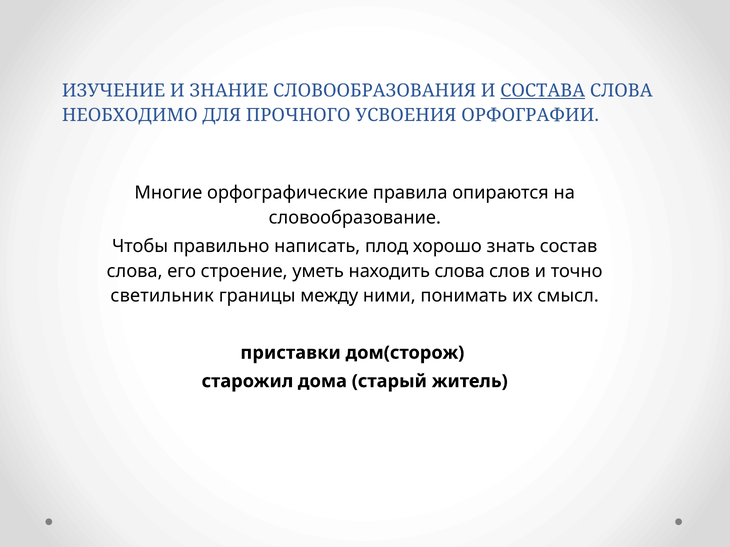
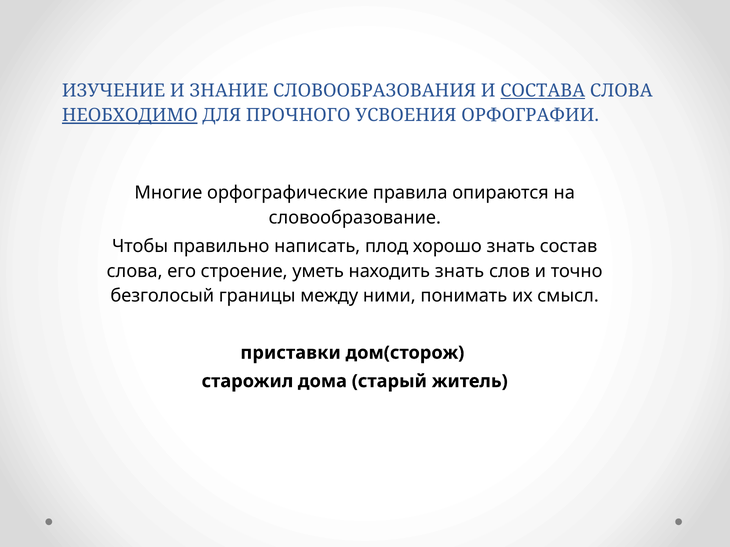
НЕОБХОДИМО underline: none -> present (130, 115)
находить слова: слова -> знать (459, 271)
светильник: светильник -> безголосый (162, 296)
